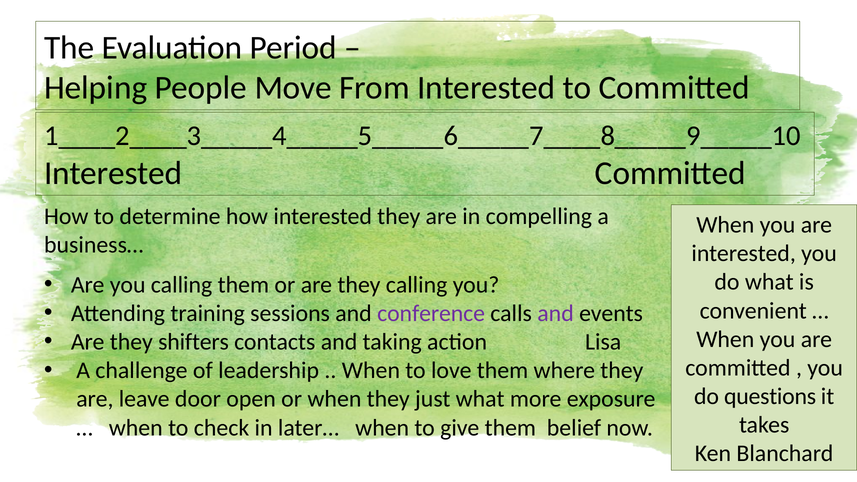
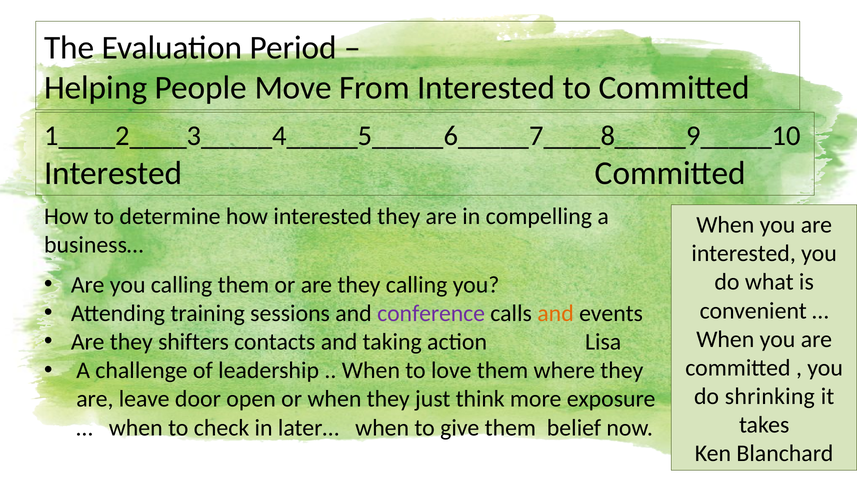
and colour: purple -> orange (556, 313)
questions: questions -> shrinking (770, 396)
just what: what -> think (480, 399)
